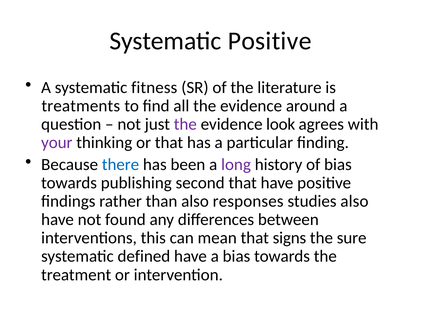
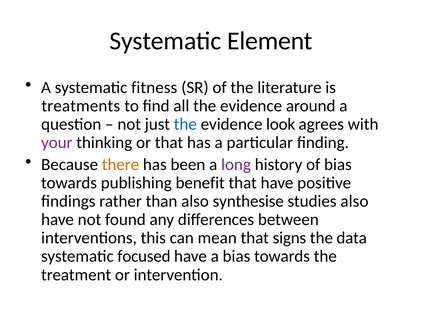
Systematic Positive: Positive -> Element (270, 41)
the colour: purple -> blue (185, 124)
there colour: blue -> orange (121, 164)
second: second -> benefit (200, 183)
responses: responses -> synthesise (248, 201)
sure: sure -> data (352, 238)
defined: defined -> focused (144, 256)
